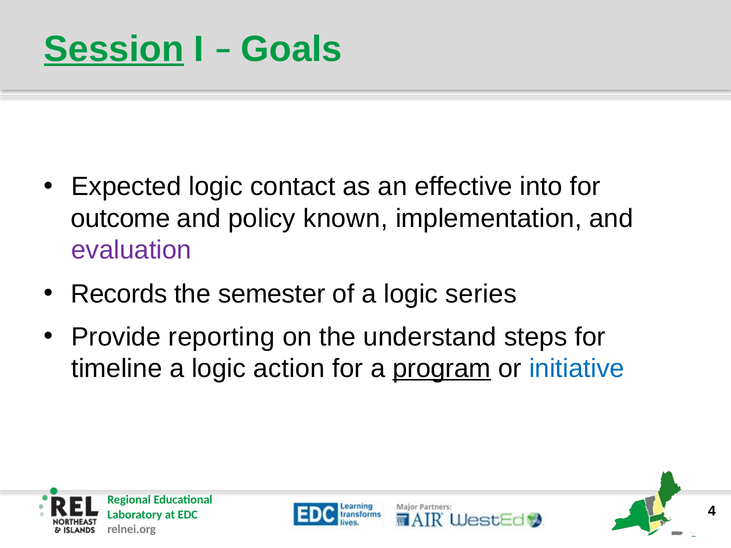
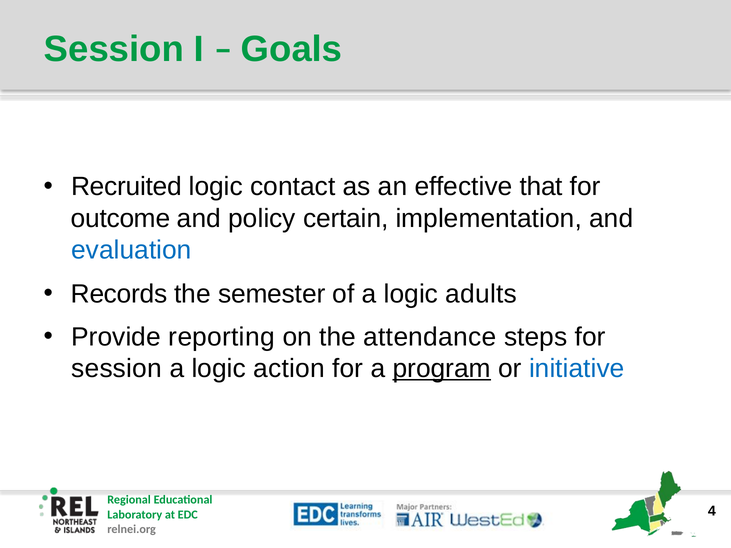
Session underline: present -> none (114, 49)
Expected: Expected -> Recruited (126, 187)
into: into -> that (541, 187)
known: known -> certain (346, 218)
evaluation colour: purple -> blue (131, 250)
series: series -> adults (481, 294)
understand: understand -> attendance (430, 337)
timeline: timeline -> session (117, 369)
